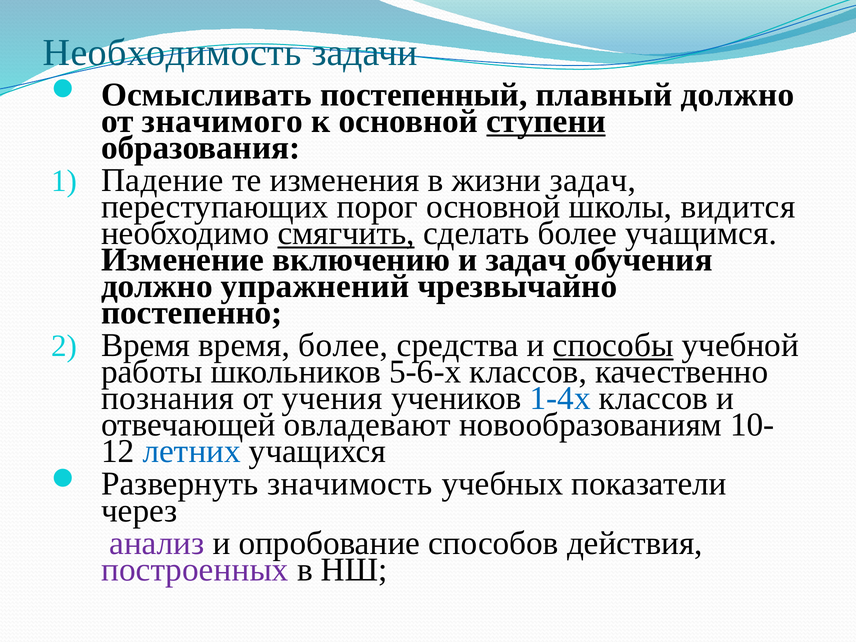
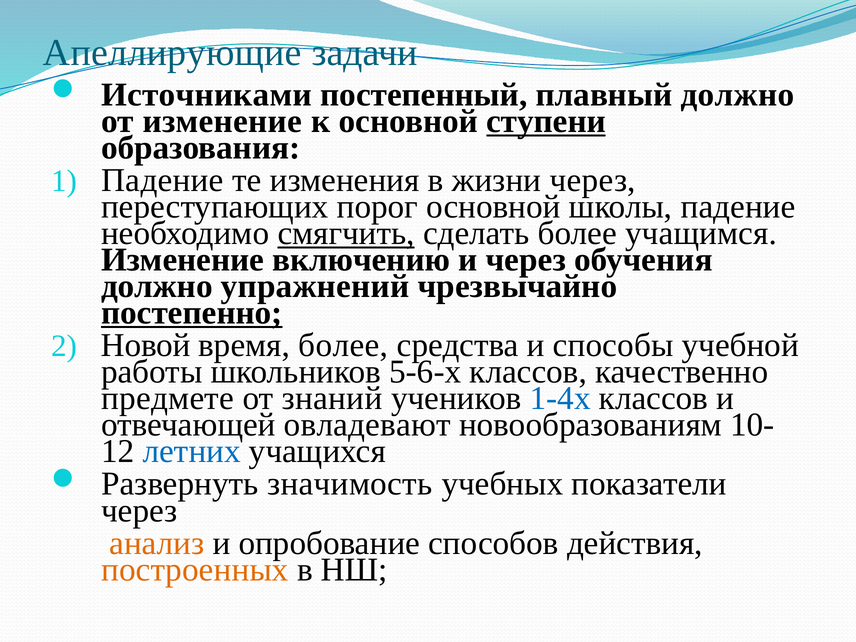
Необходимость: Необходимость -> Апеллирующие (172, 53)
Осмысливать: Осмысливать -> Источниками (206, 95)
от значимого: значимого -> изменение (222, 121)
жизни задач: задач -> через (593, 180)
школы видится: видится -> падение (738, 207)
и задач: задач -> через (526, 260)
постепенно underline: none -> present (192, 313)
Время: Время -> Новой (146, 345)
способы underline: present -> none (613, 345)
познания: познания -> предмете (168, 398)
учения: учения -> знаний (332, 398)
анализ colour: purple -> orange (157, 543)
построенных colour: purple -> orange (195, 570)
